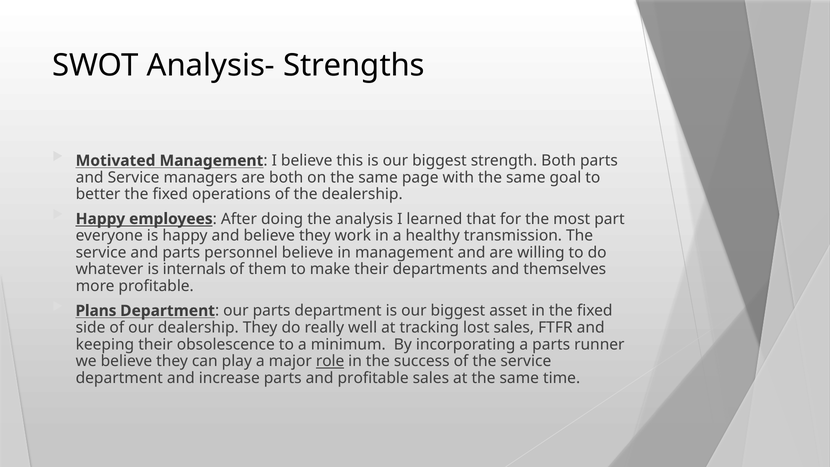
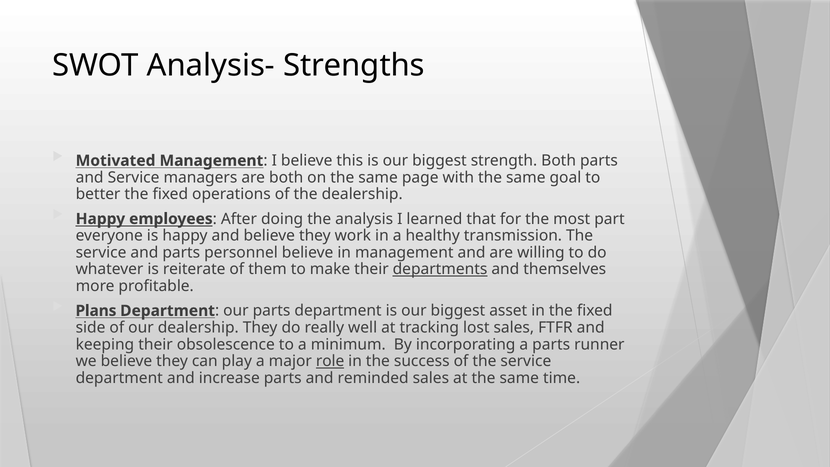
internals: internals -> reiterate (194, 269)
departments underline: none -> present (440, 269)
and profitable: profitable -> reminded (373, 378)
